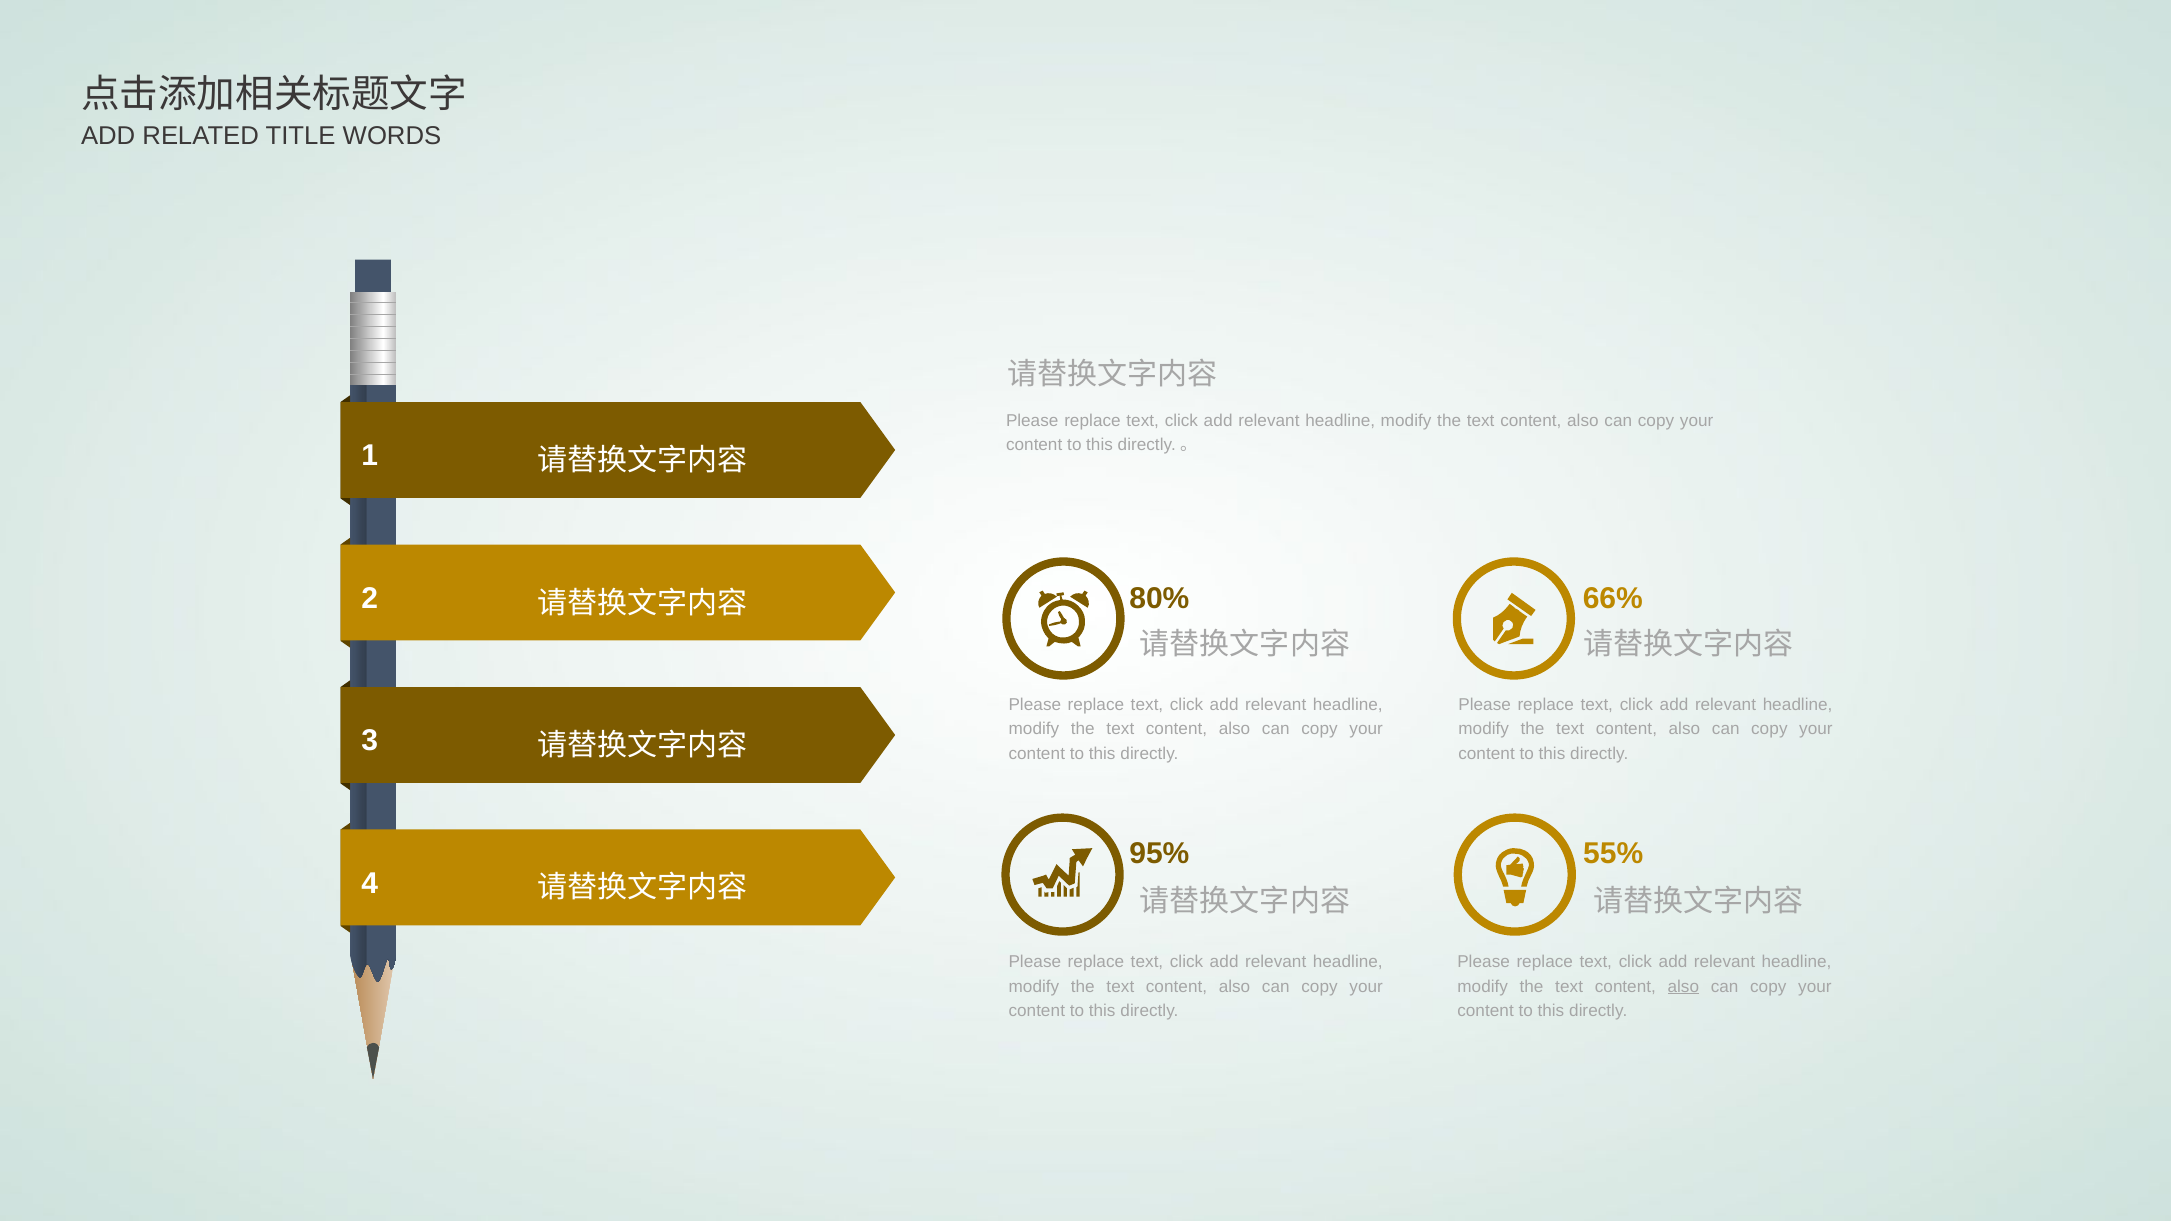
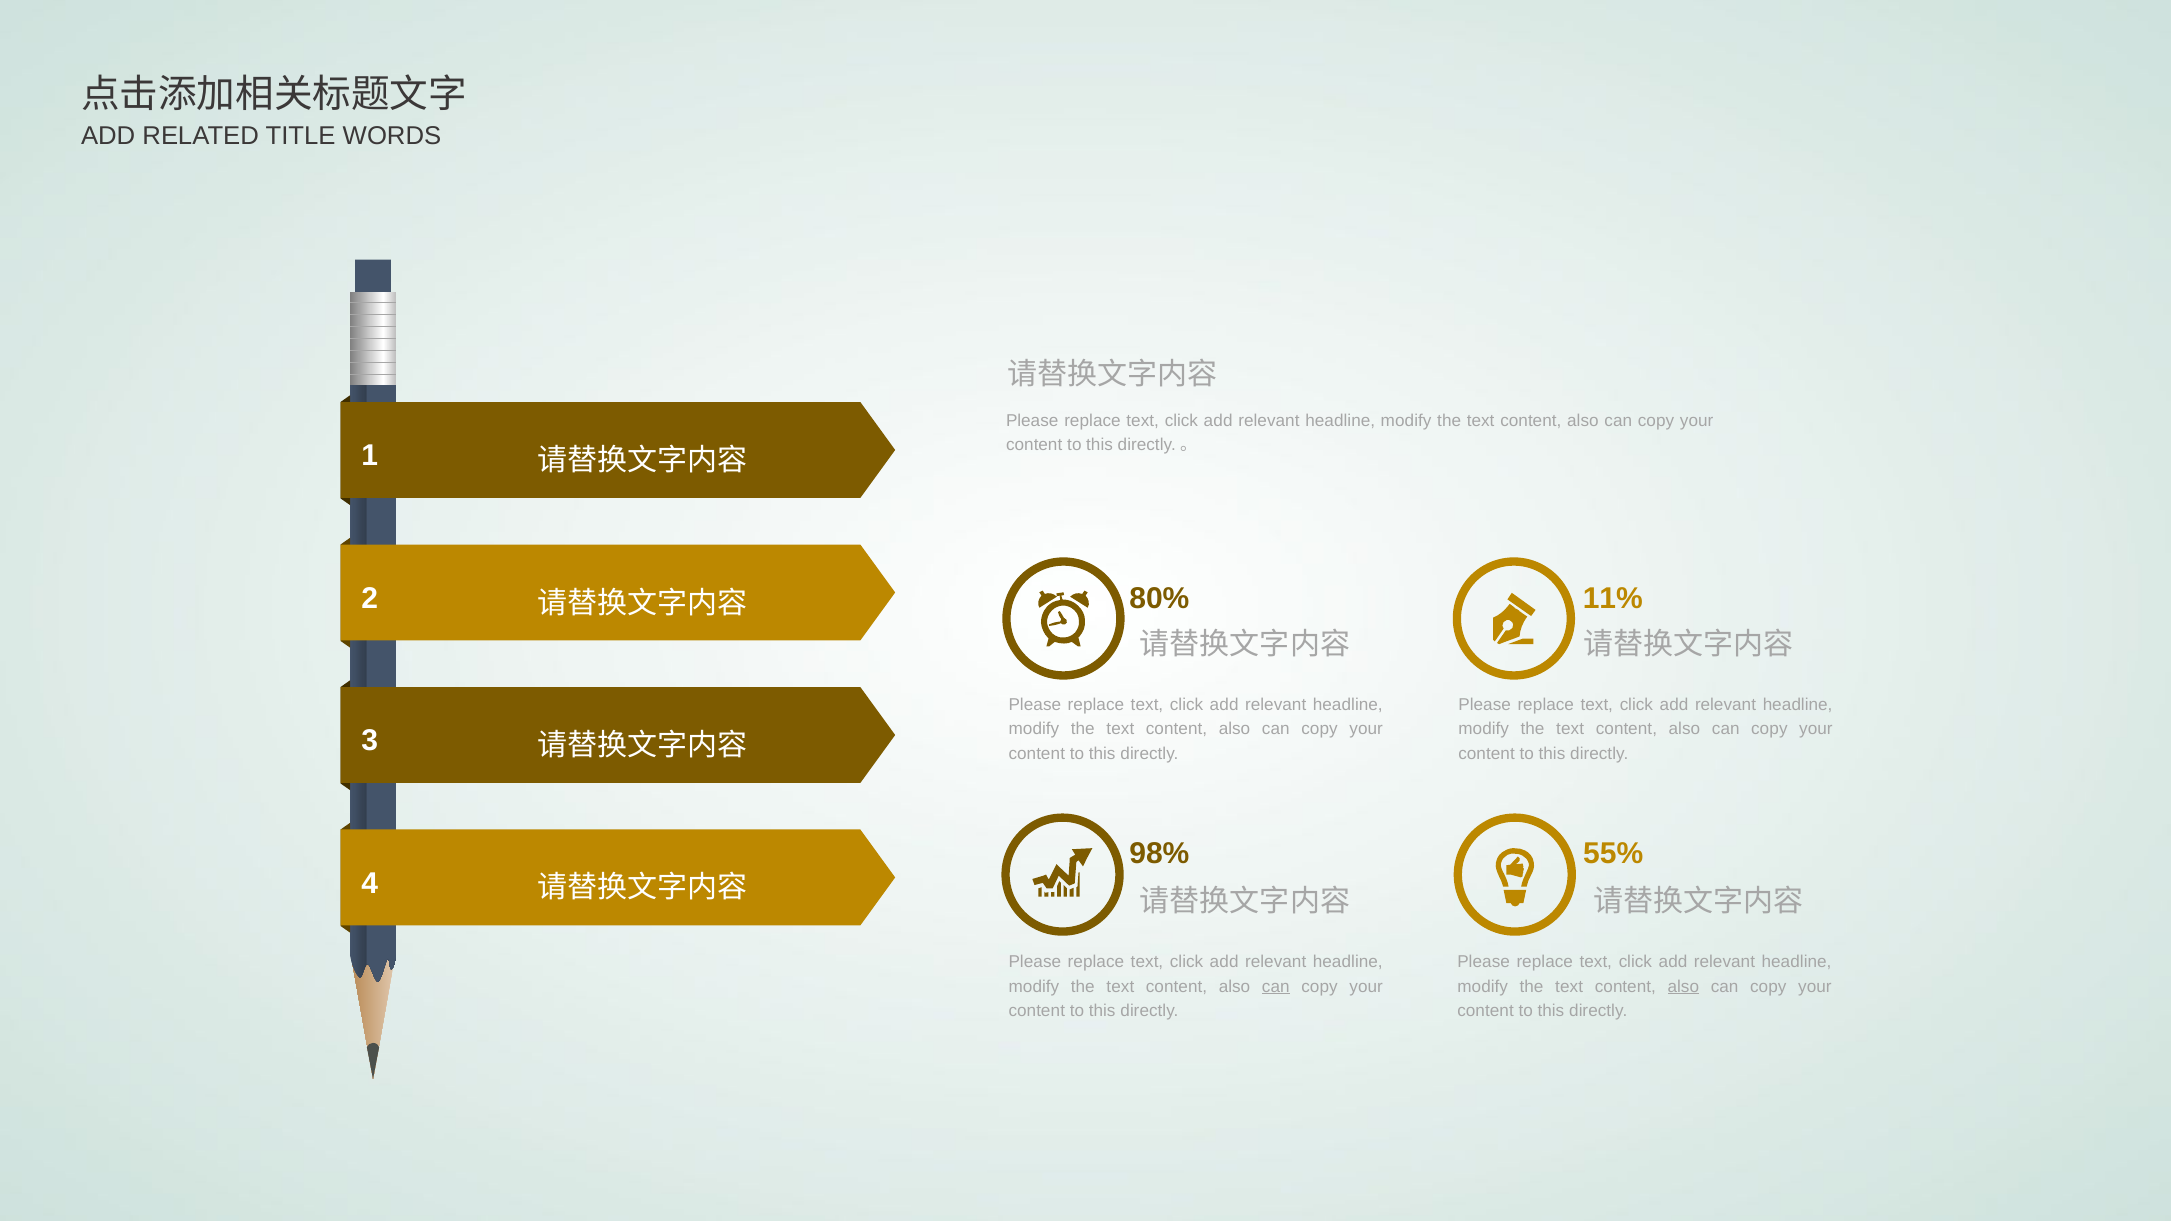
66%: 66% -> 11% (1613, 599)
95%: 95% -> 98% (1159, 854)
can underline: none -> present (1276, 987)
